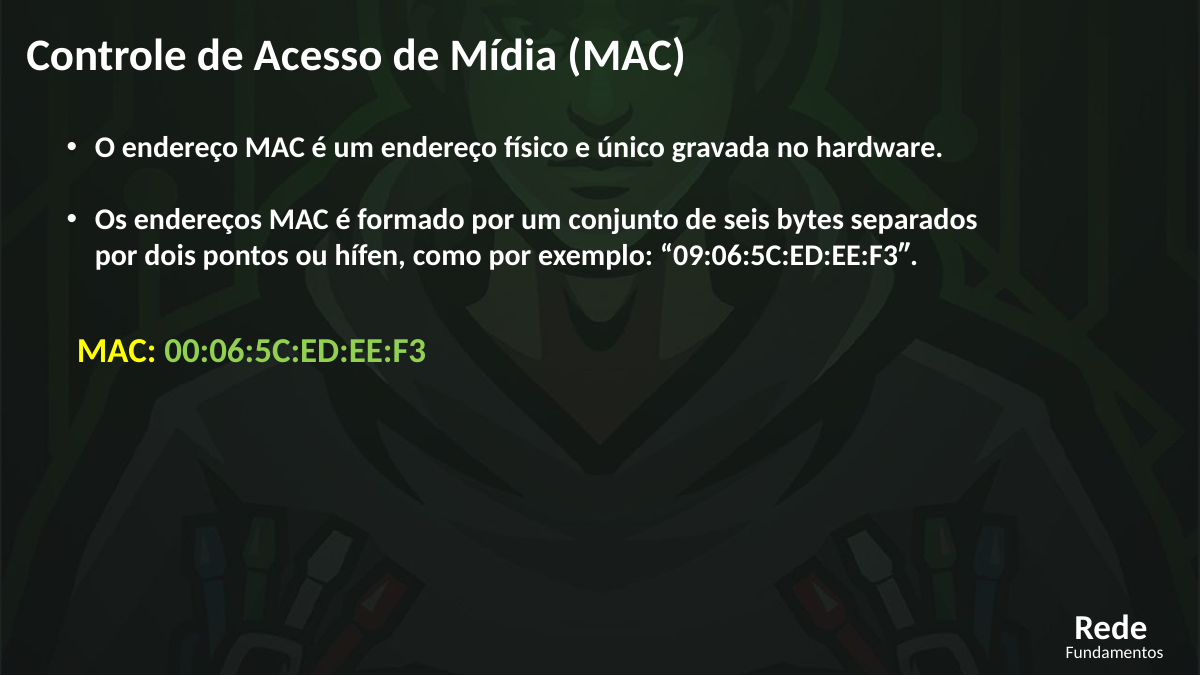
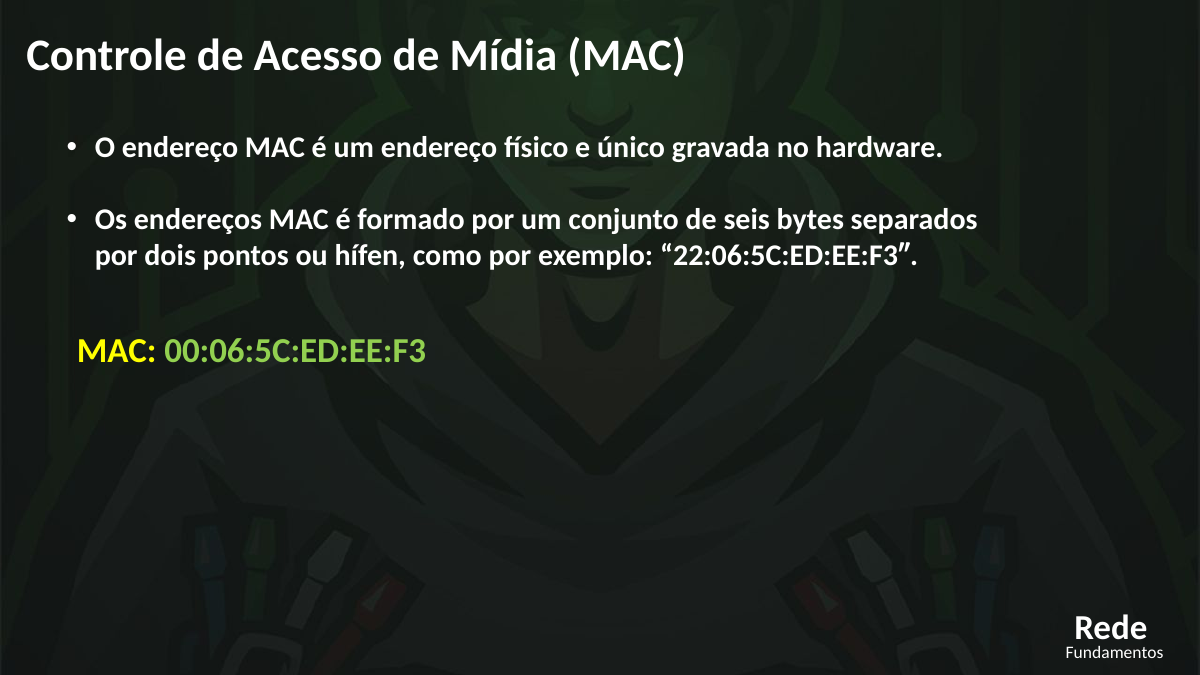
09:06:5C:ED:EE:F3″: 09:06:5C:ED:EE:F3″ -> 22:06:5C:ED:EE:F3″ (789, 256)
